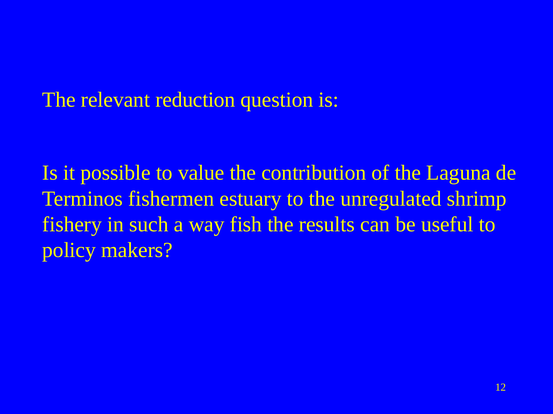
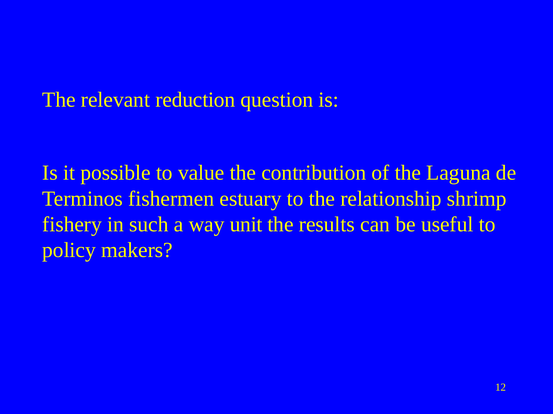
unregulated: unregulated -> relationship (391, 199)
fish: fish -> unit (246, 225)
